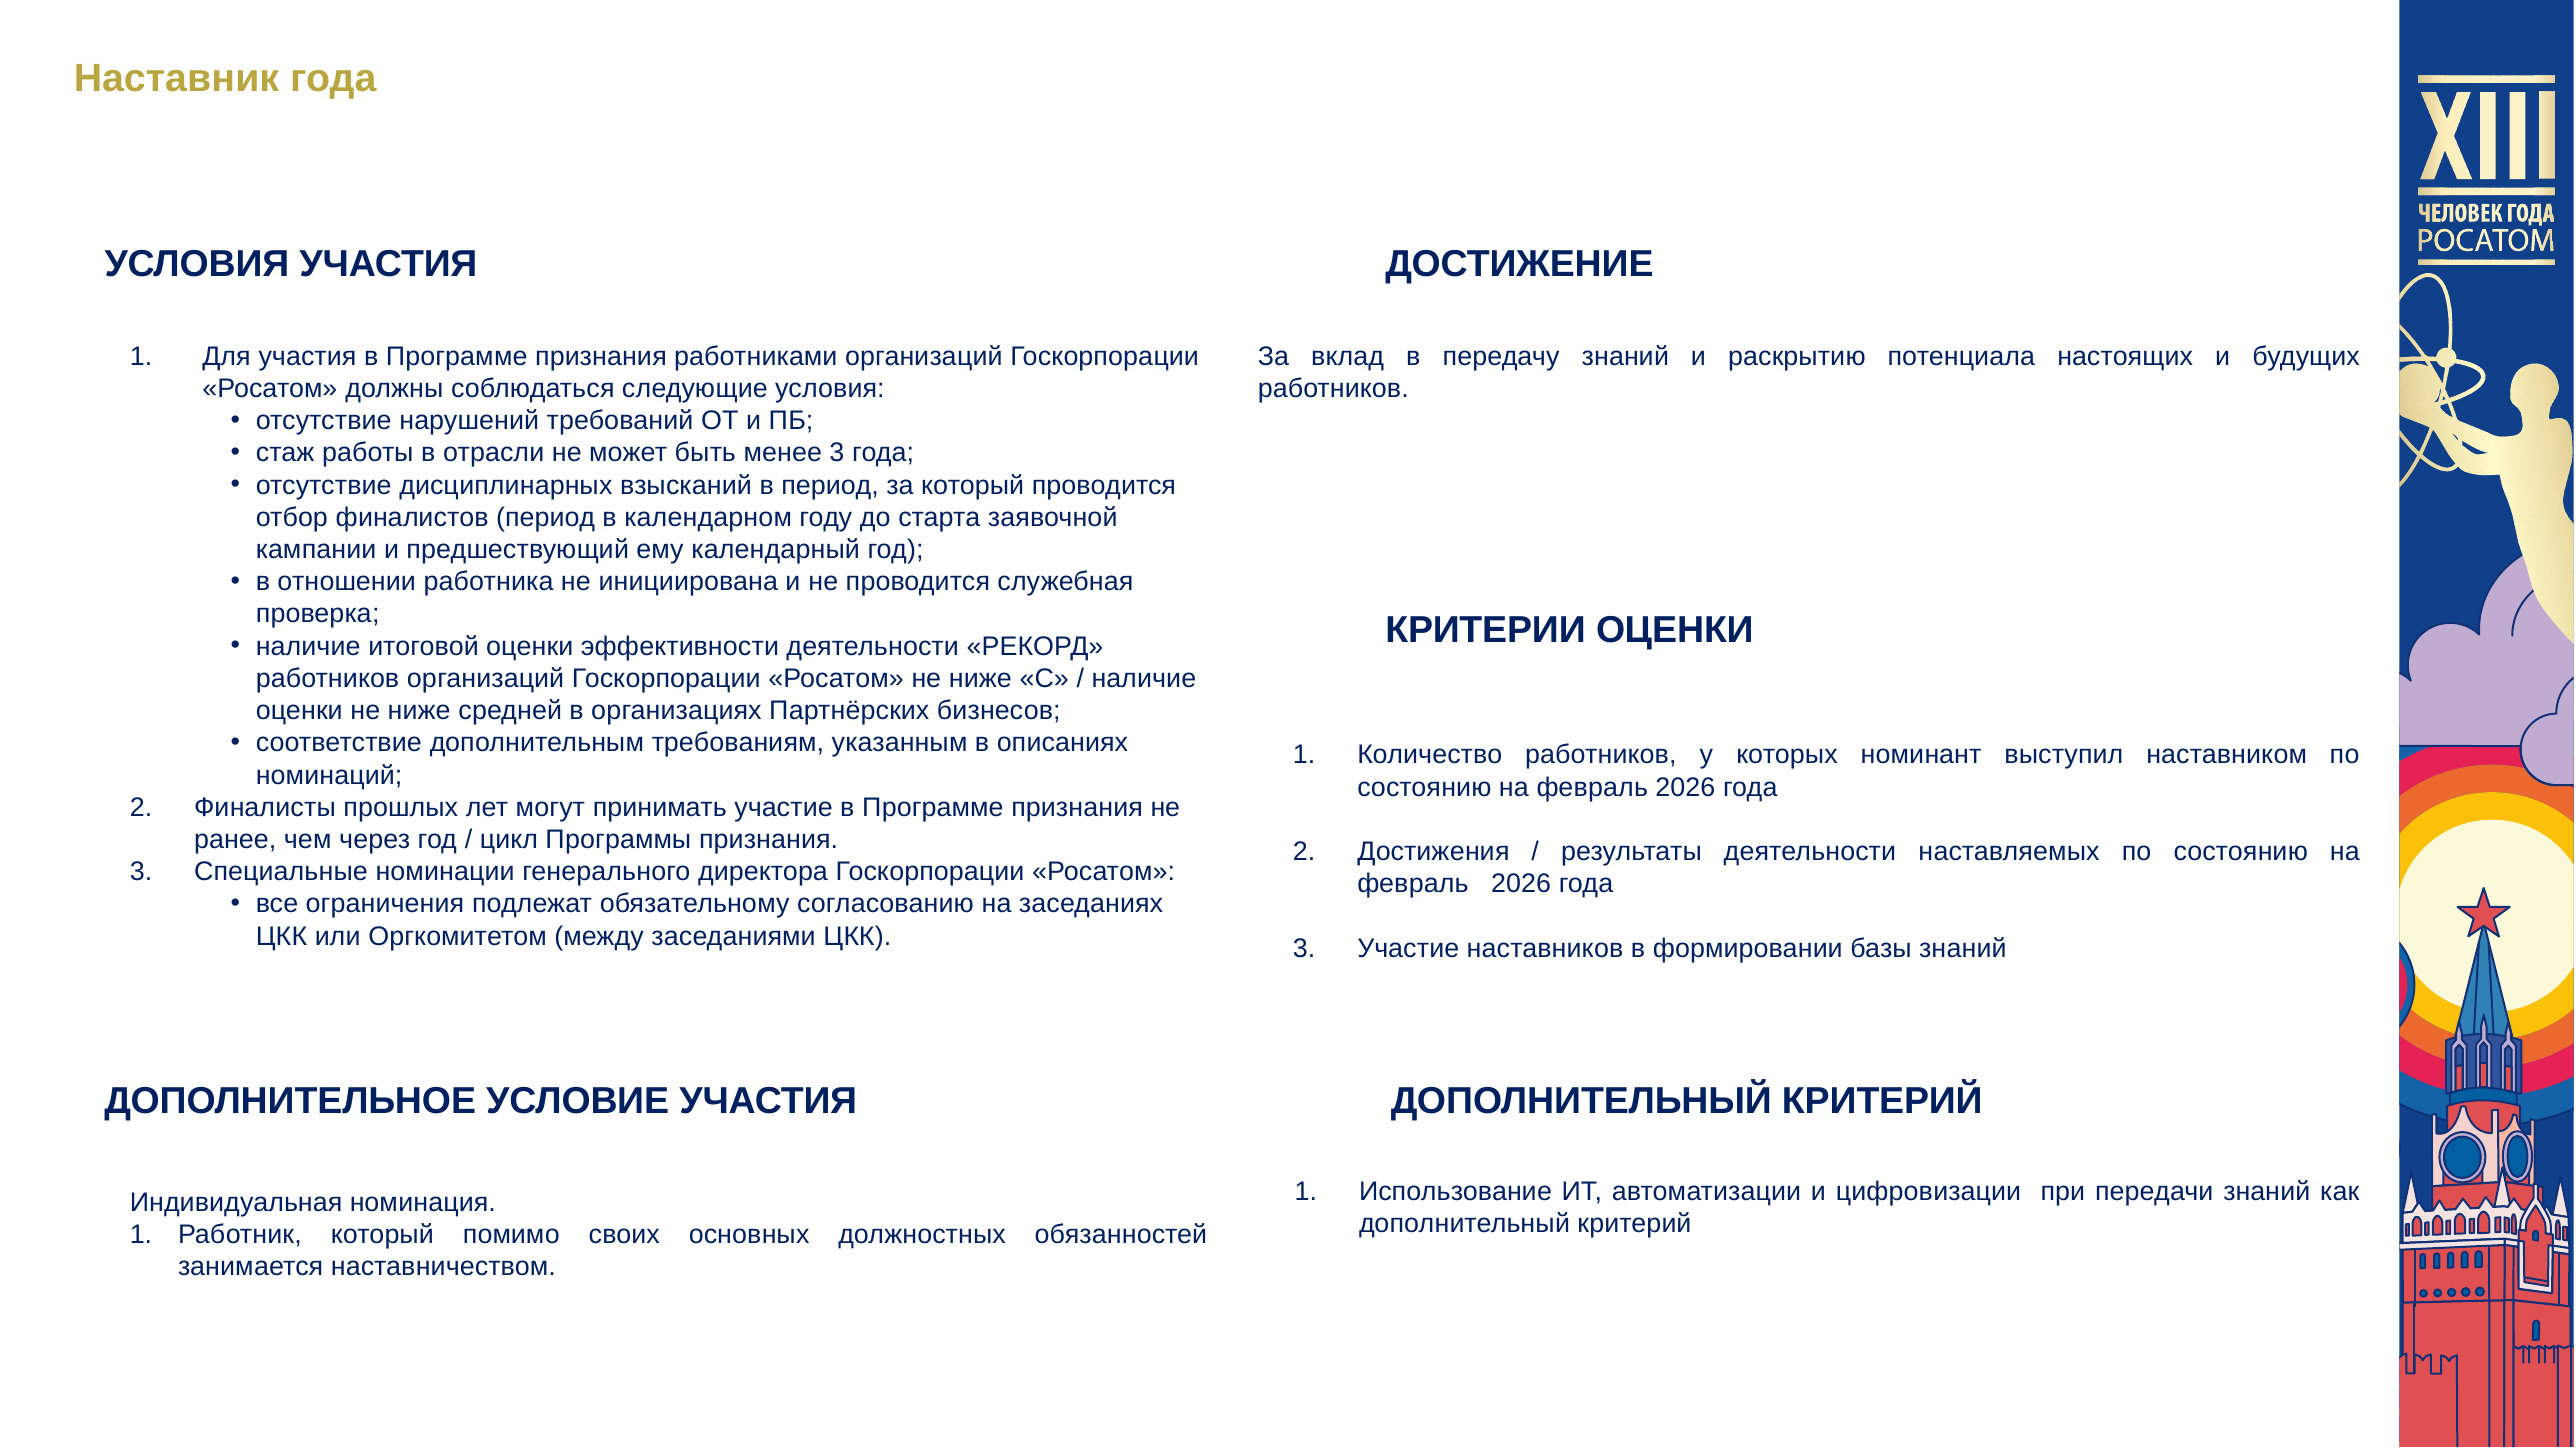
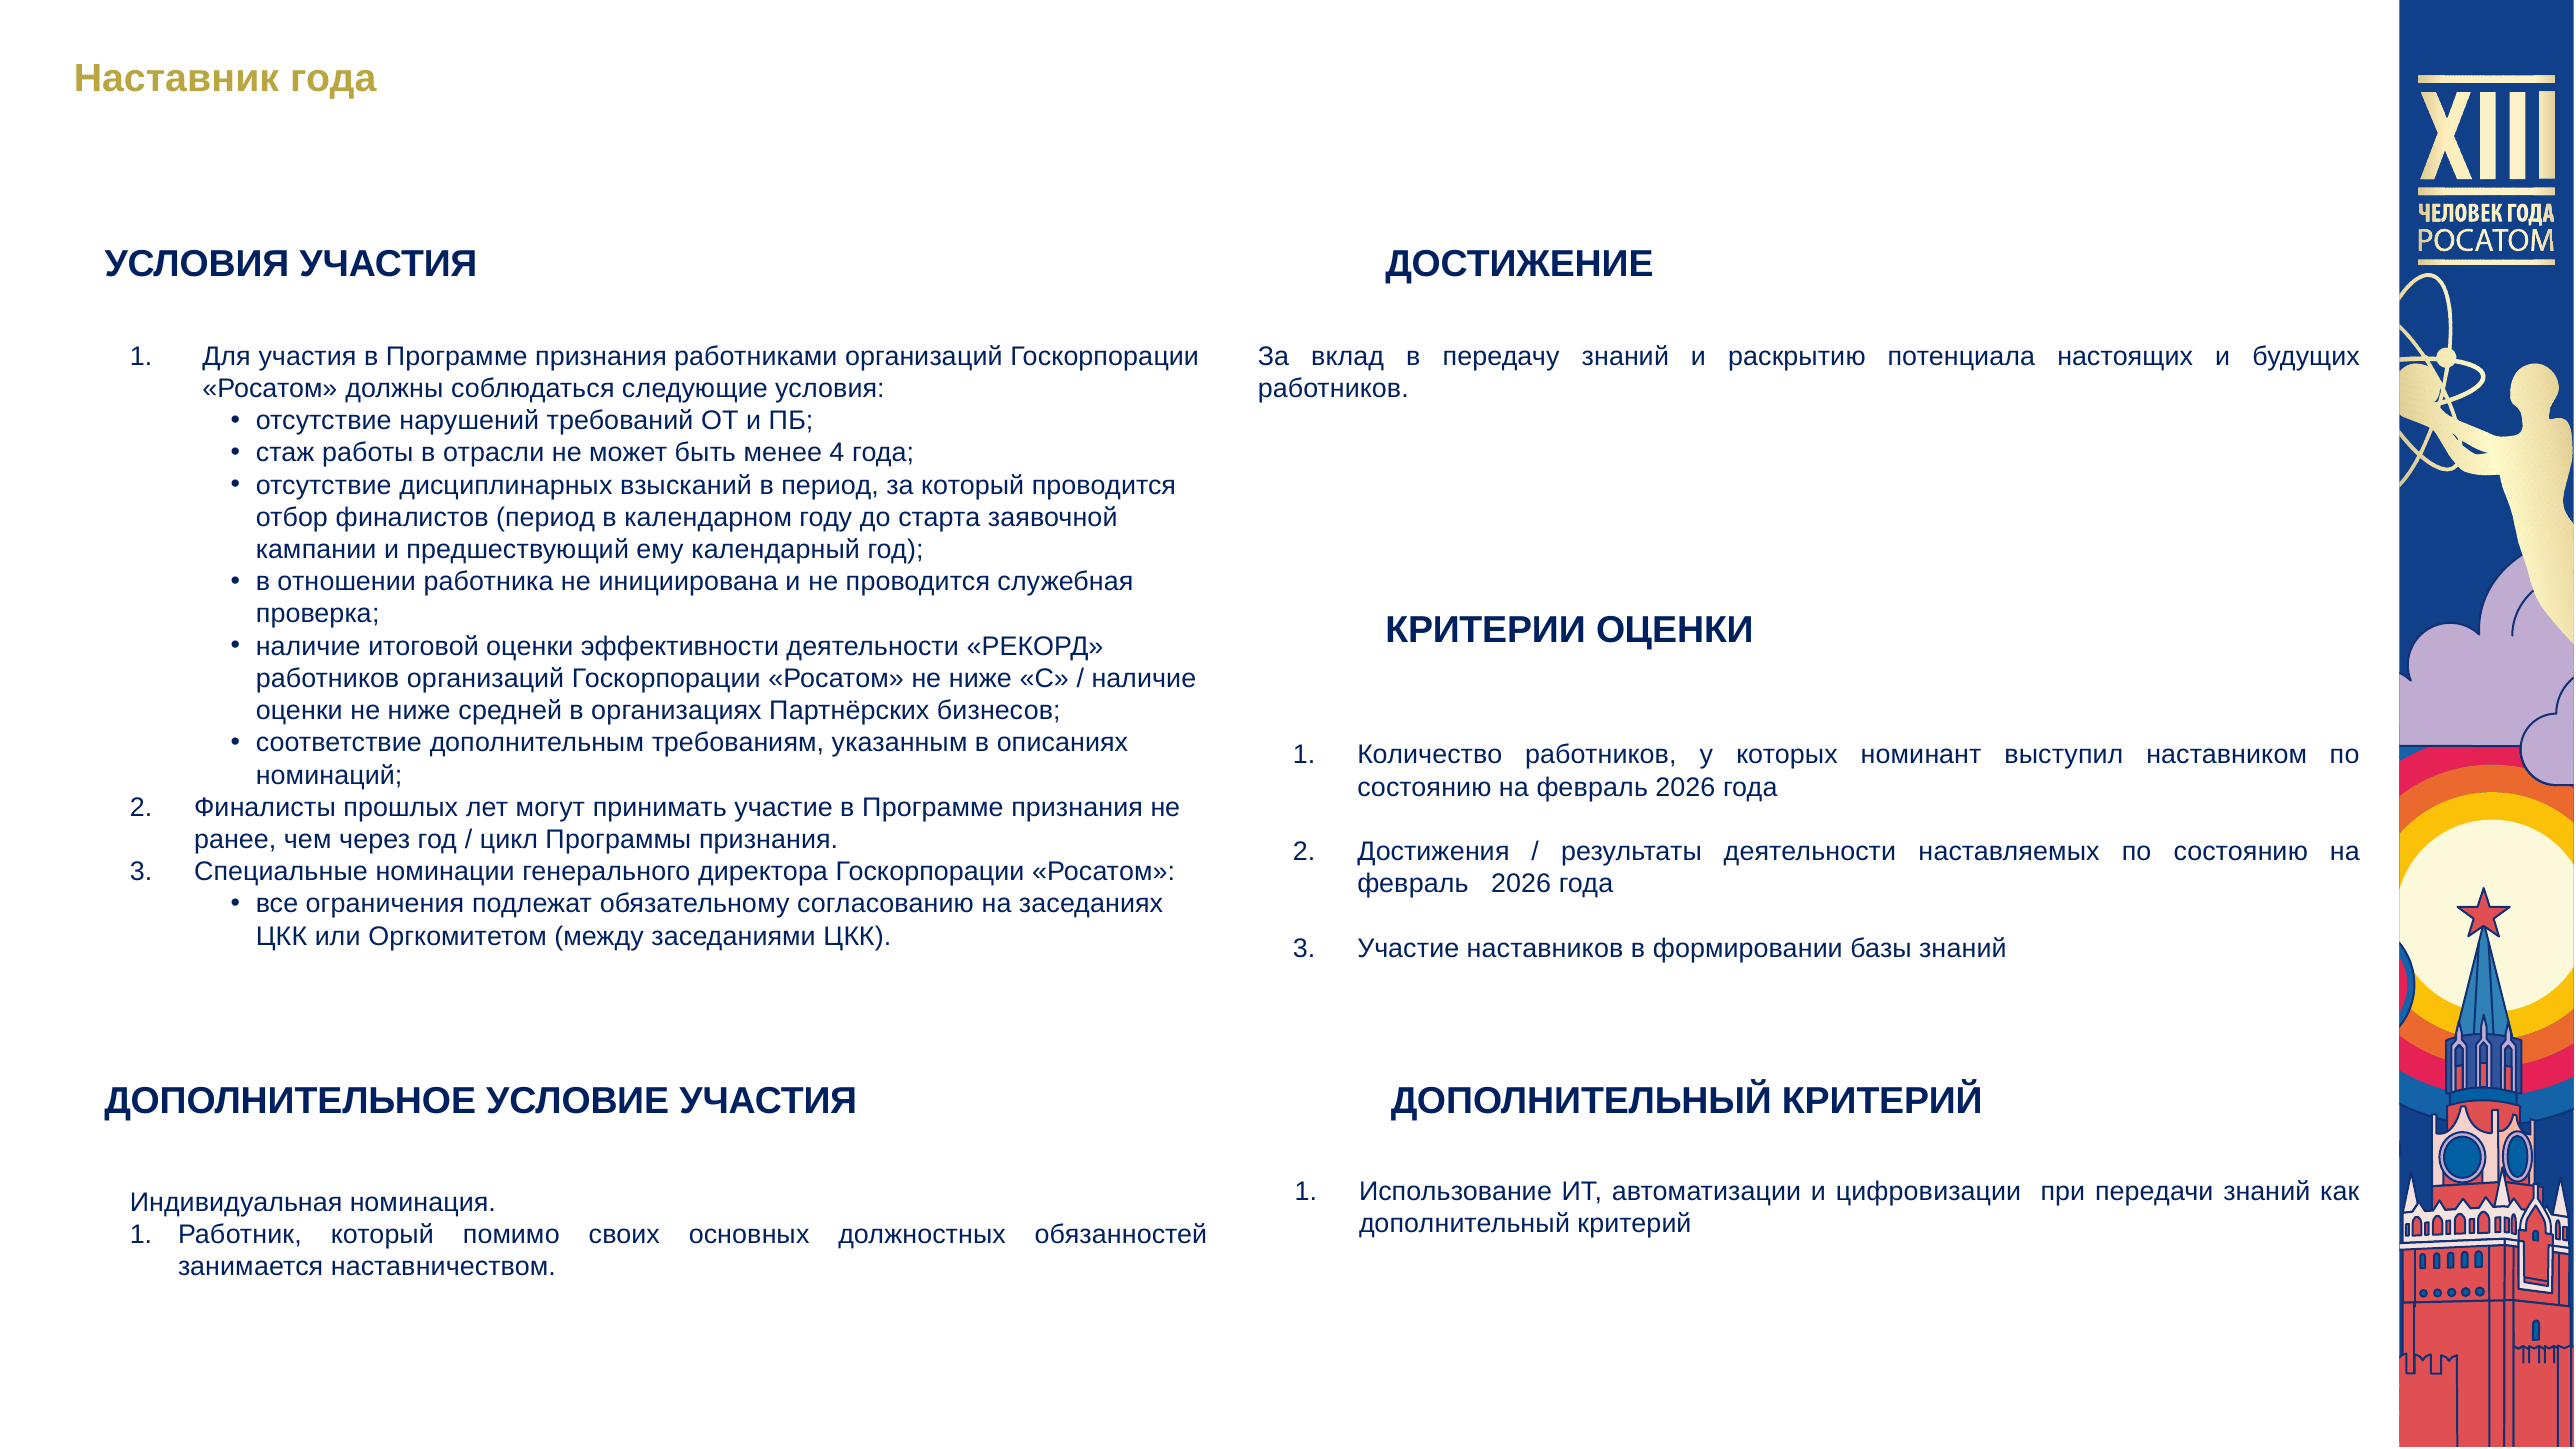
менее 3: 3 -> 4 (837, 453)
